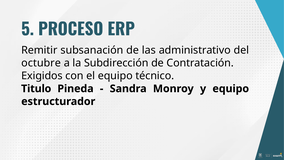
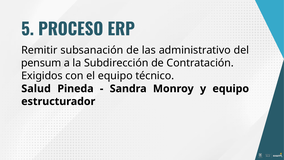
octubre: octubre -> pensum (41, 63)
Titulo: Titulo -> Salud (36, 89)
